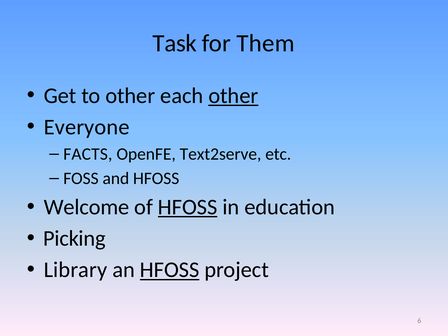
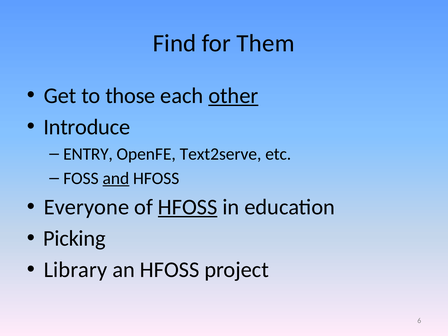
Task: Task -> Find (174, 43)
to other: other -> those (130, 96)
Everyone: Everyone -> Introduce (87, 127)
FACTS: FACTS -> ENTRY (88, 154)
and underline: none -> present (116, 178)
Welcome: Welcome -> Everyone (86, 207)
HFOSS underline: present -> none (170, 270)
